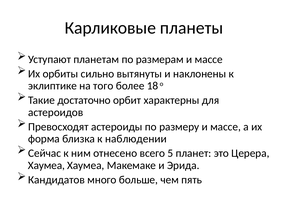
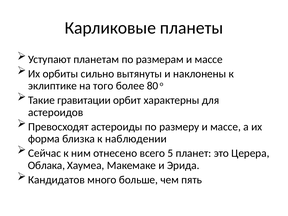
18: 18 -> 80 (153, 86)
достаточно: достаточно -> гравитации (84, 100)
Хаумеа: Хаумеа -> Облака (46, 165)
